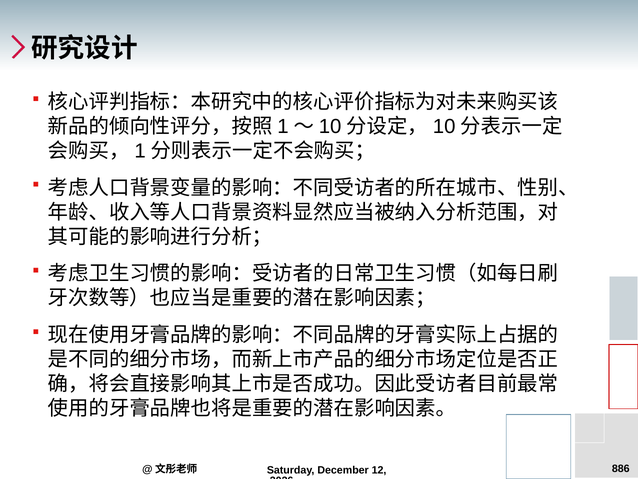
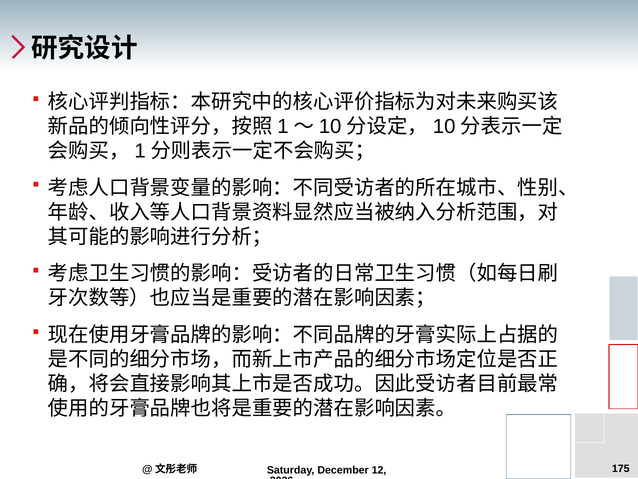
886: 886 -> 175 (621, 468)
